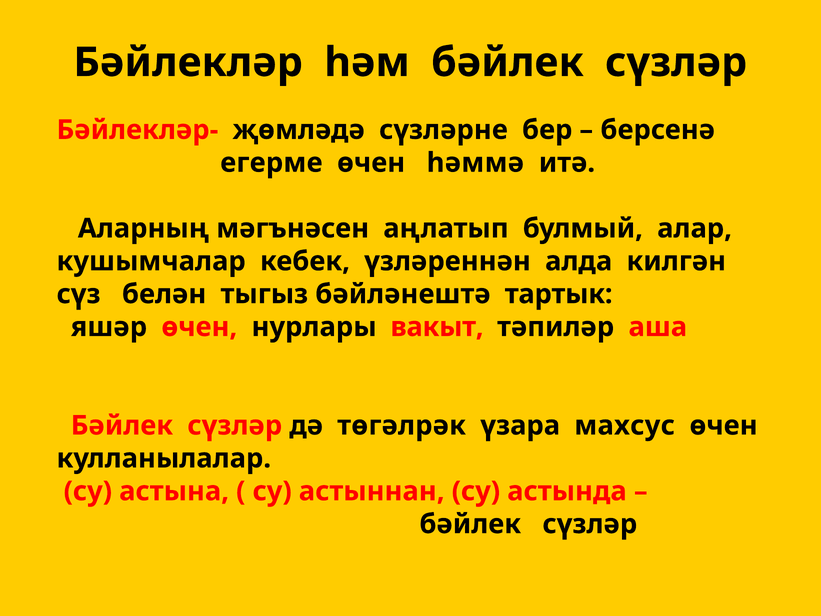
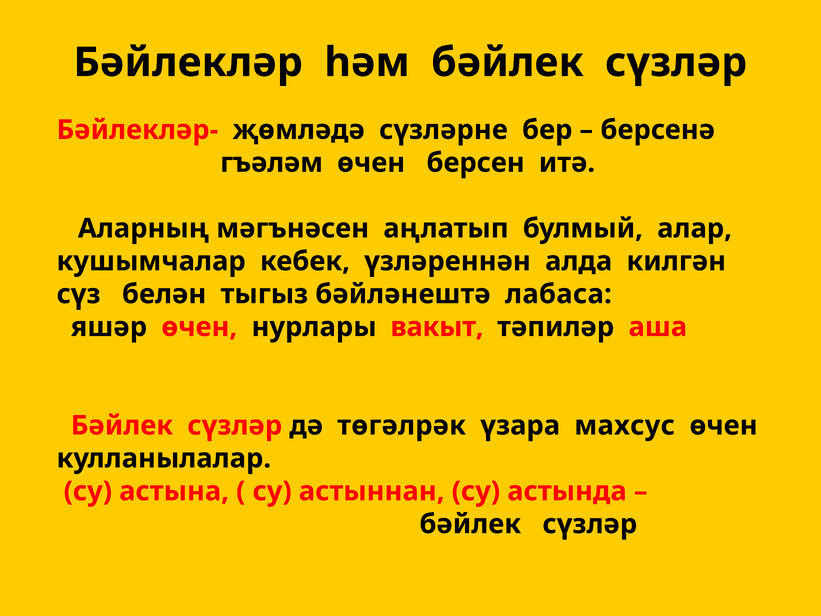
егерме: егерме -> гъәләм (272, 163)
һәммә: һәммә -> берсен (476, 163)
тартык: тартык -> лабаса (558, 294)
